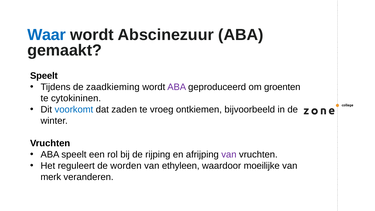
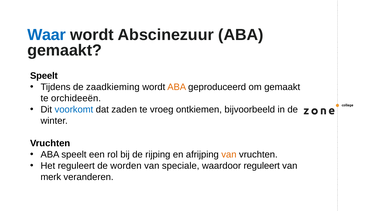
ABA colour: purple -> orange (177, 87)
om groenten: groenten -> gemaakt (282, 87)
cytokininen: cytokininen -> orchideeën (76, 98)
van colour: purple -> orange (229, 154)
ethyleen: ethyleen -> speciale (181, 166)
waardoor moeilijke: moeilijke -> reguleert (262, 166)
